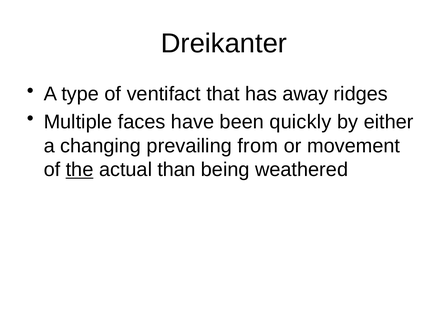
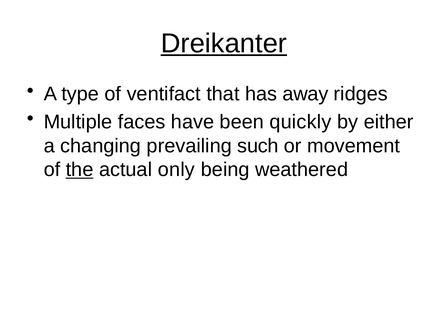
Dreikanter underline: none -> present (224, 43)
from: from -> such (258, 146)
than: than -> only (176, 170)
